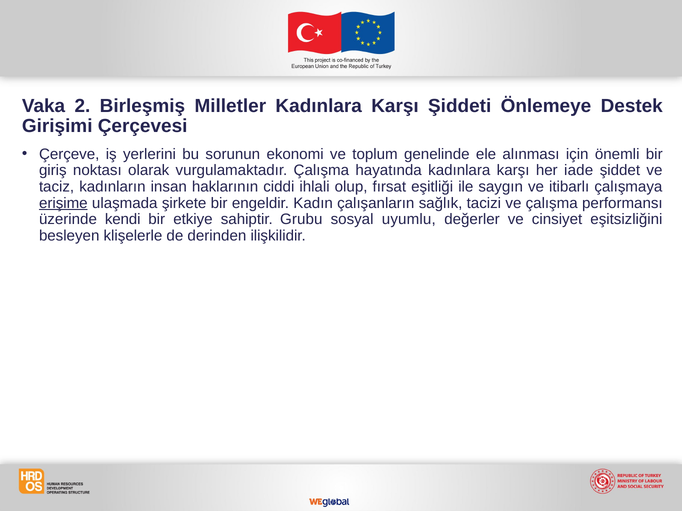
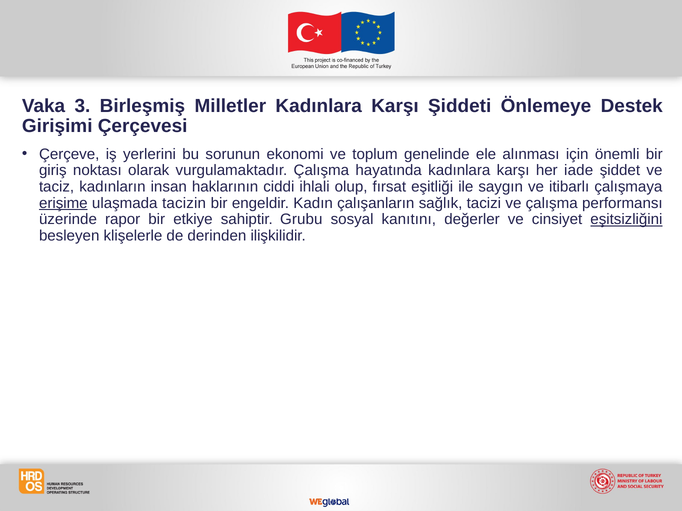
2: 2 -> 3 (82, 106)
şirkete: şirkete -> tacizin (184, 203)
kendi: kendi -> rapor (123, 220)
uyumlu: uyumlu -> kanıtını (409, 220)
eşitsizliğini underline: none -> present (626, 220)
